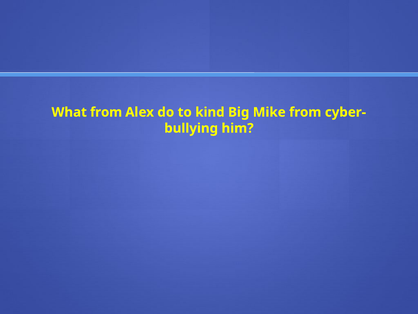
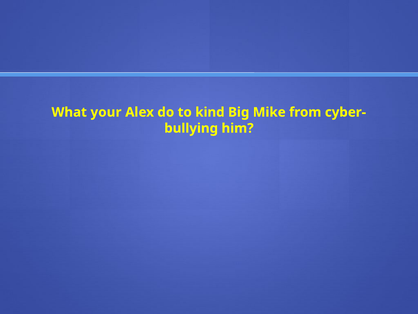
What from: from -> your (106, 112)
